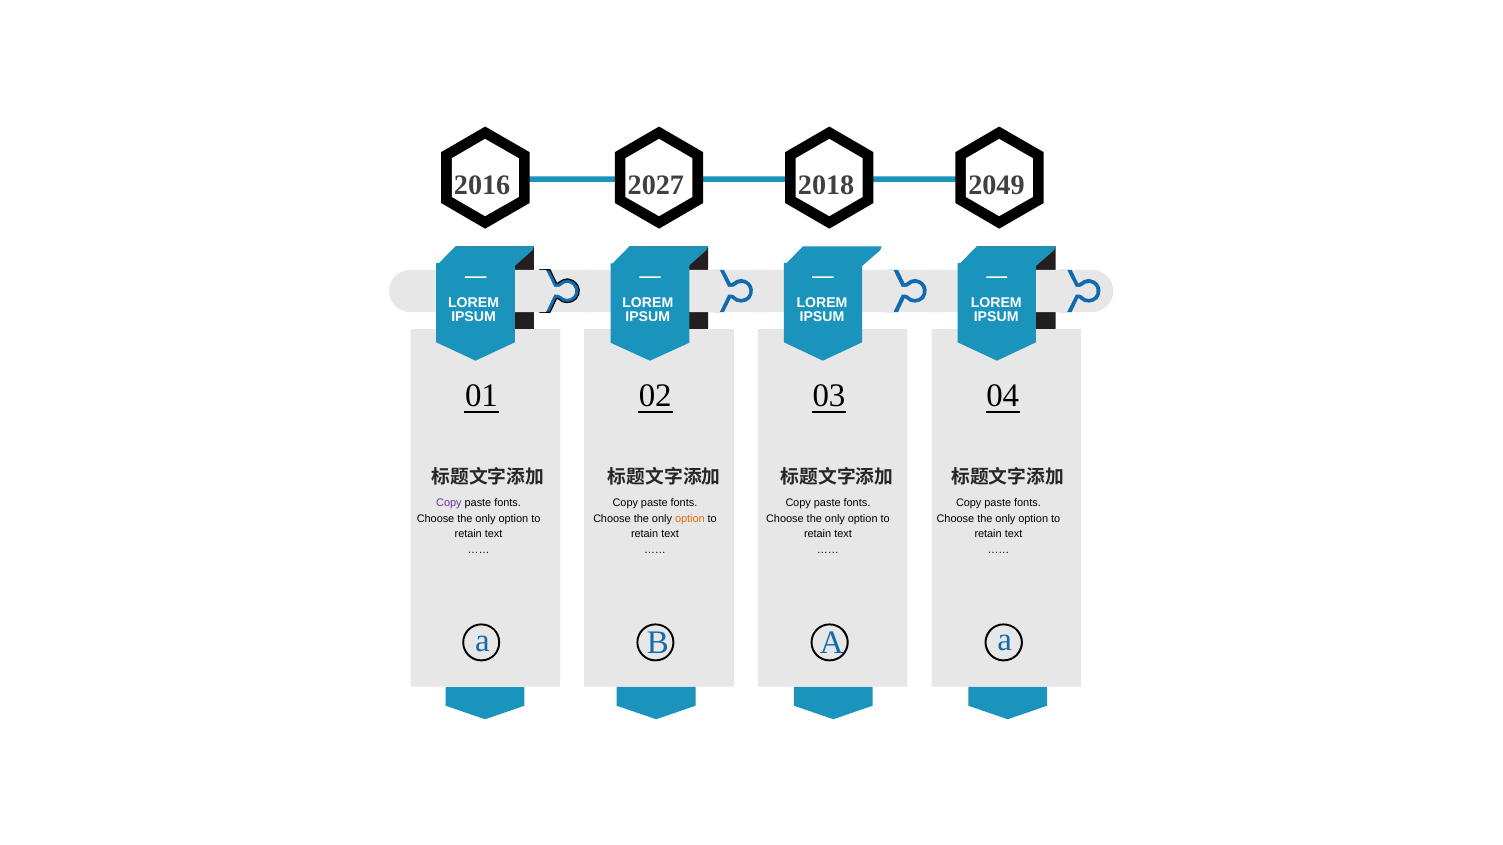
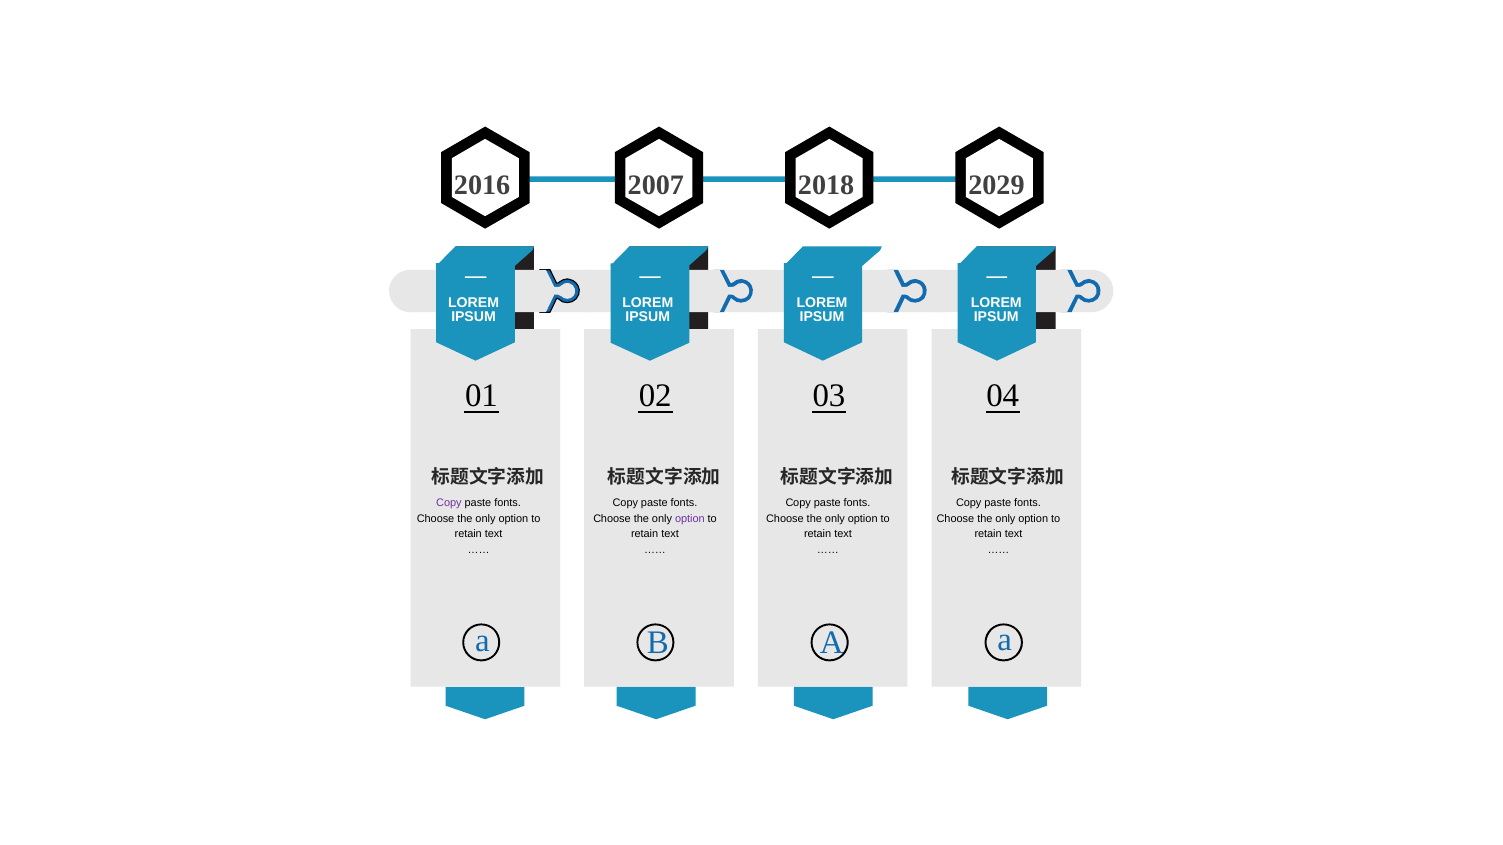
2027: 2027 -> 2007 (656, 185)
2049: 2049 -> 2029 (996, 185)
option colour: orange -> purple (690, 519)
